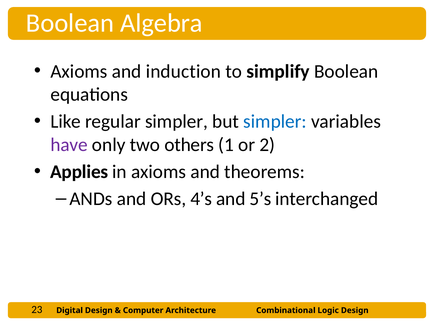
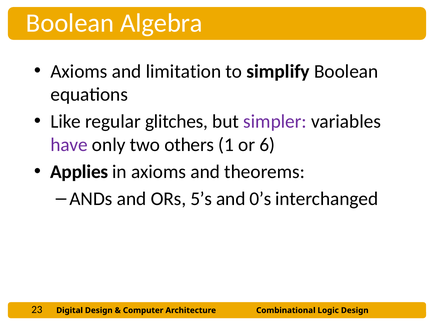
induction: induction -> limitation (183, 71)
regular simpler: simpler -> glitches (177, 121)
simpler colour: blue -> purple (275, 121)
2: 2 -> 6 (267, 145)
4’s: 4’s -> 5’s (201, 199)
5’s: 5’s -> 0’s (260, 199)
